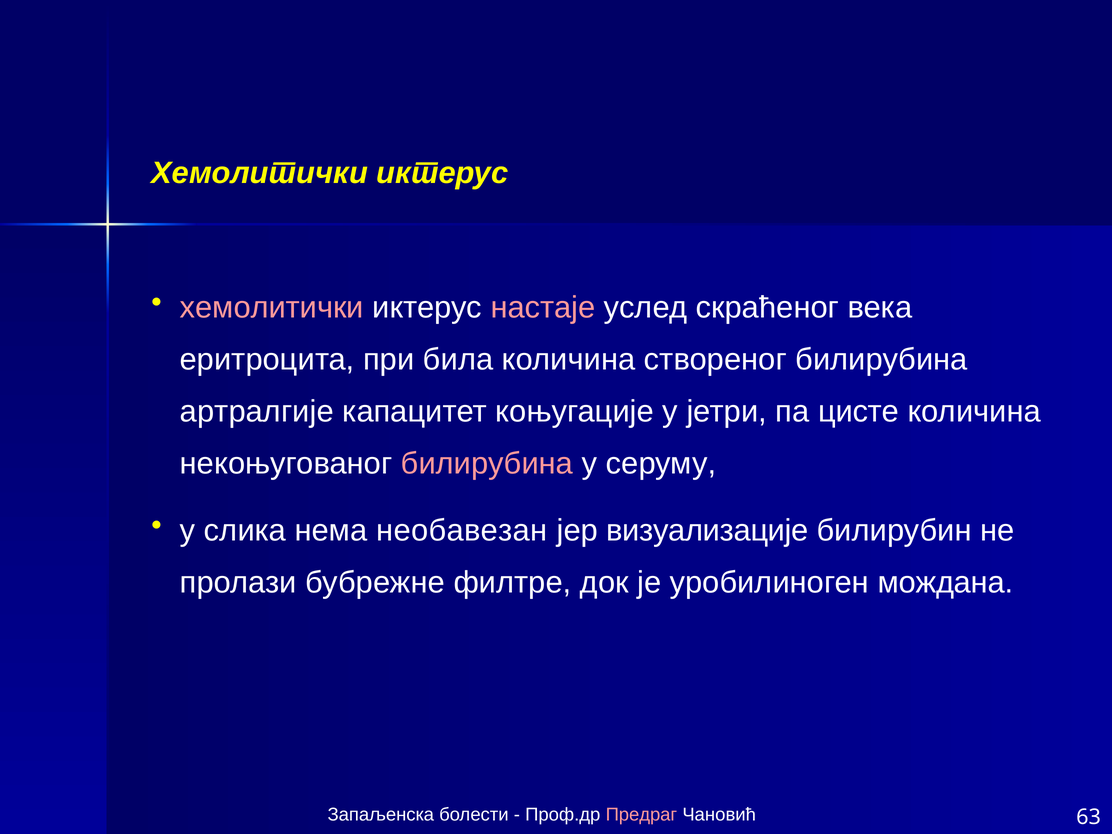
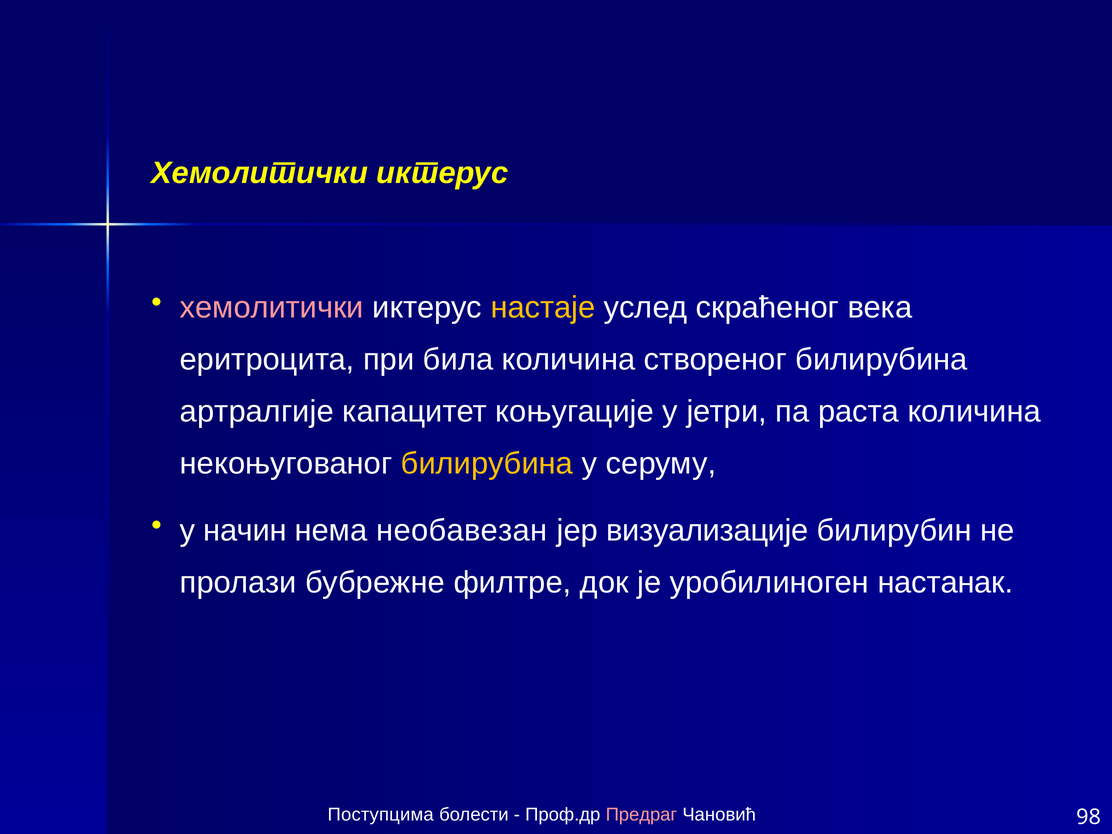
настаје colour: pink -> yellow (543, 308)
цисте: цисте -> раста (859, 411)
билирубина colour: pink -> yellow (487, 463)
слика: слика -> начин (245, 531)
мождана: мождана -> настанак (945, 583)
Запаљенска: Запаљенска -> Поступцима (381, 815)
63: 63 -> 98 (1089, 817)
